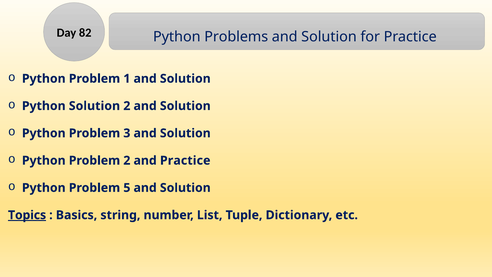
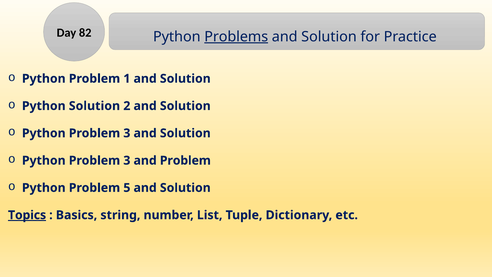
Problems underline: none -> present (236, 37)
2: 2 -> 3 (127, 160)
and Practice: Practice -> Problem (185, 160)
